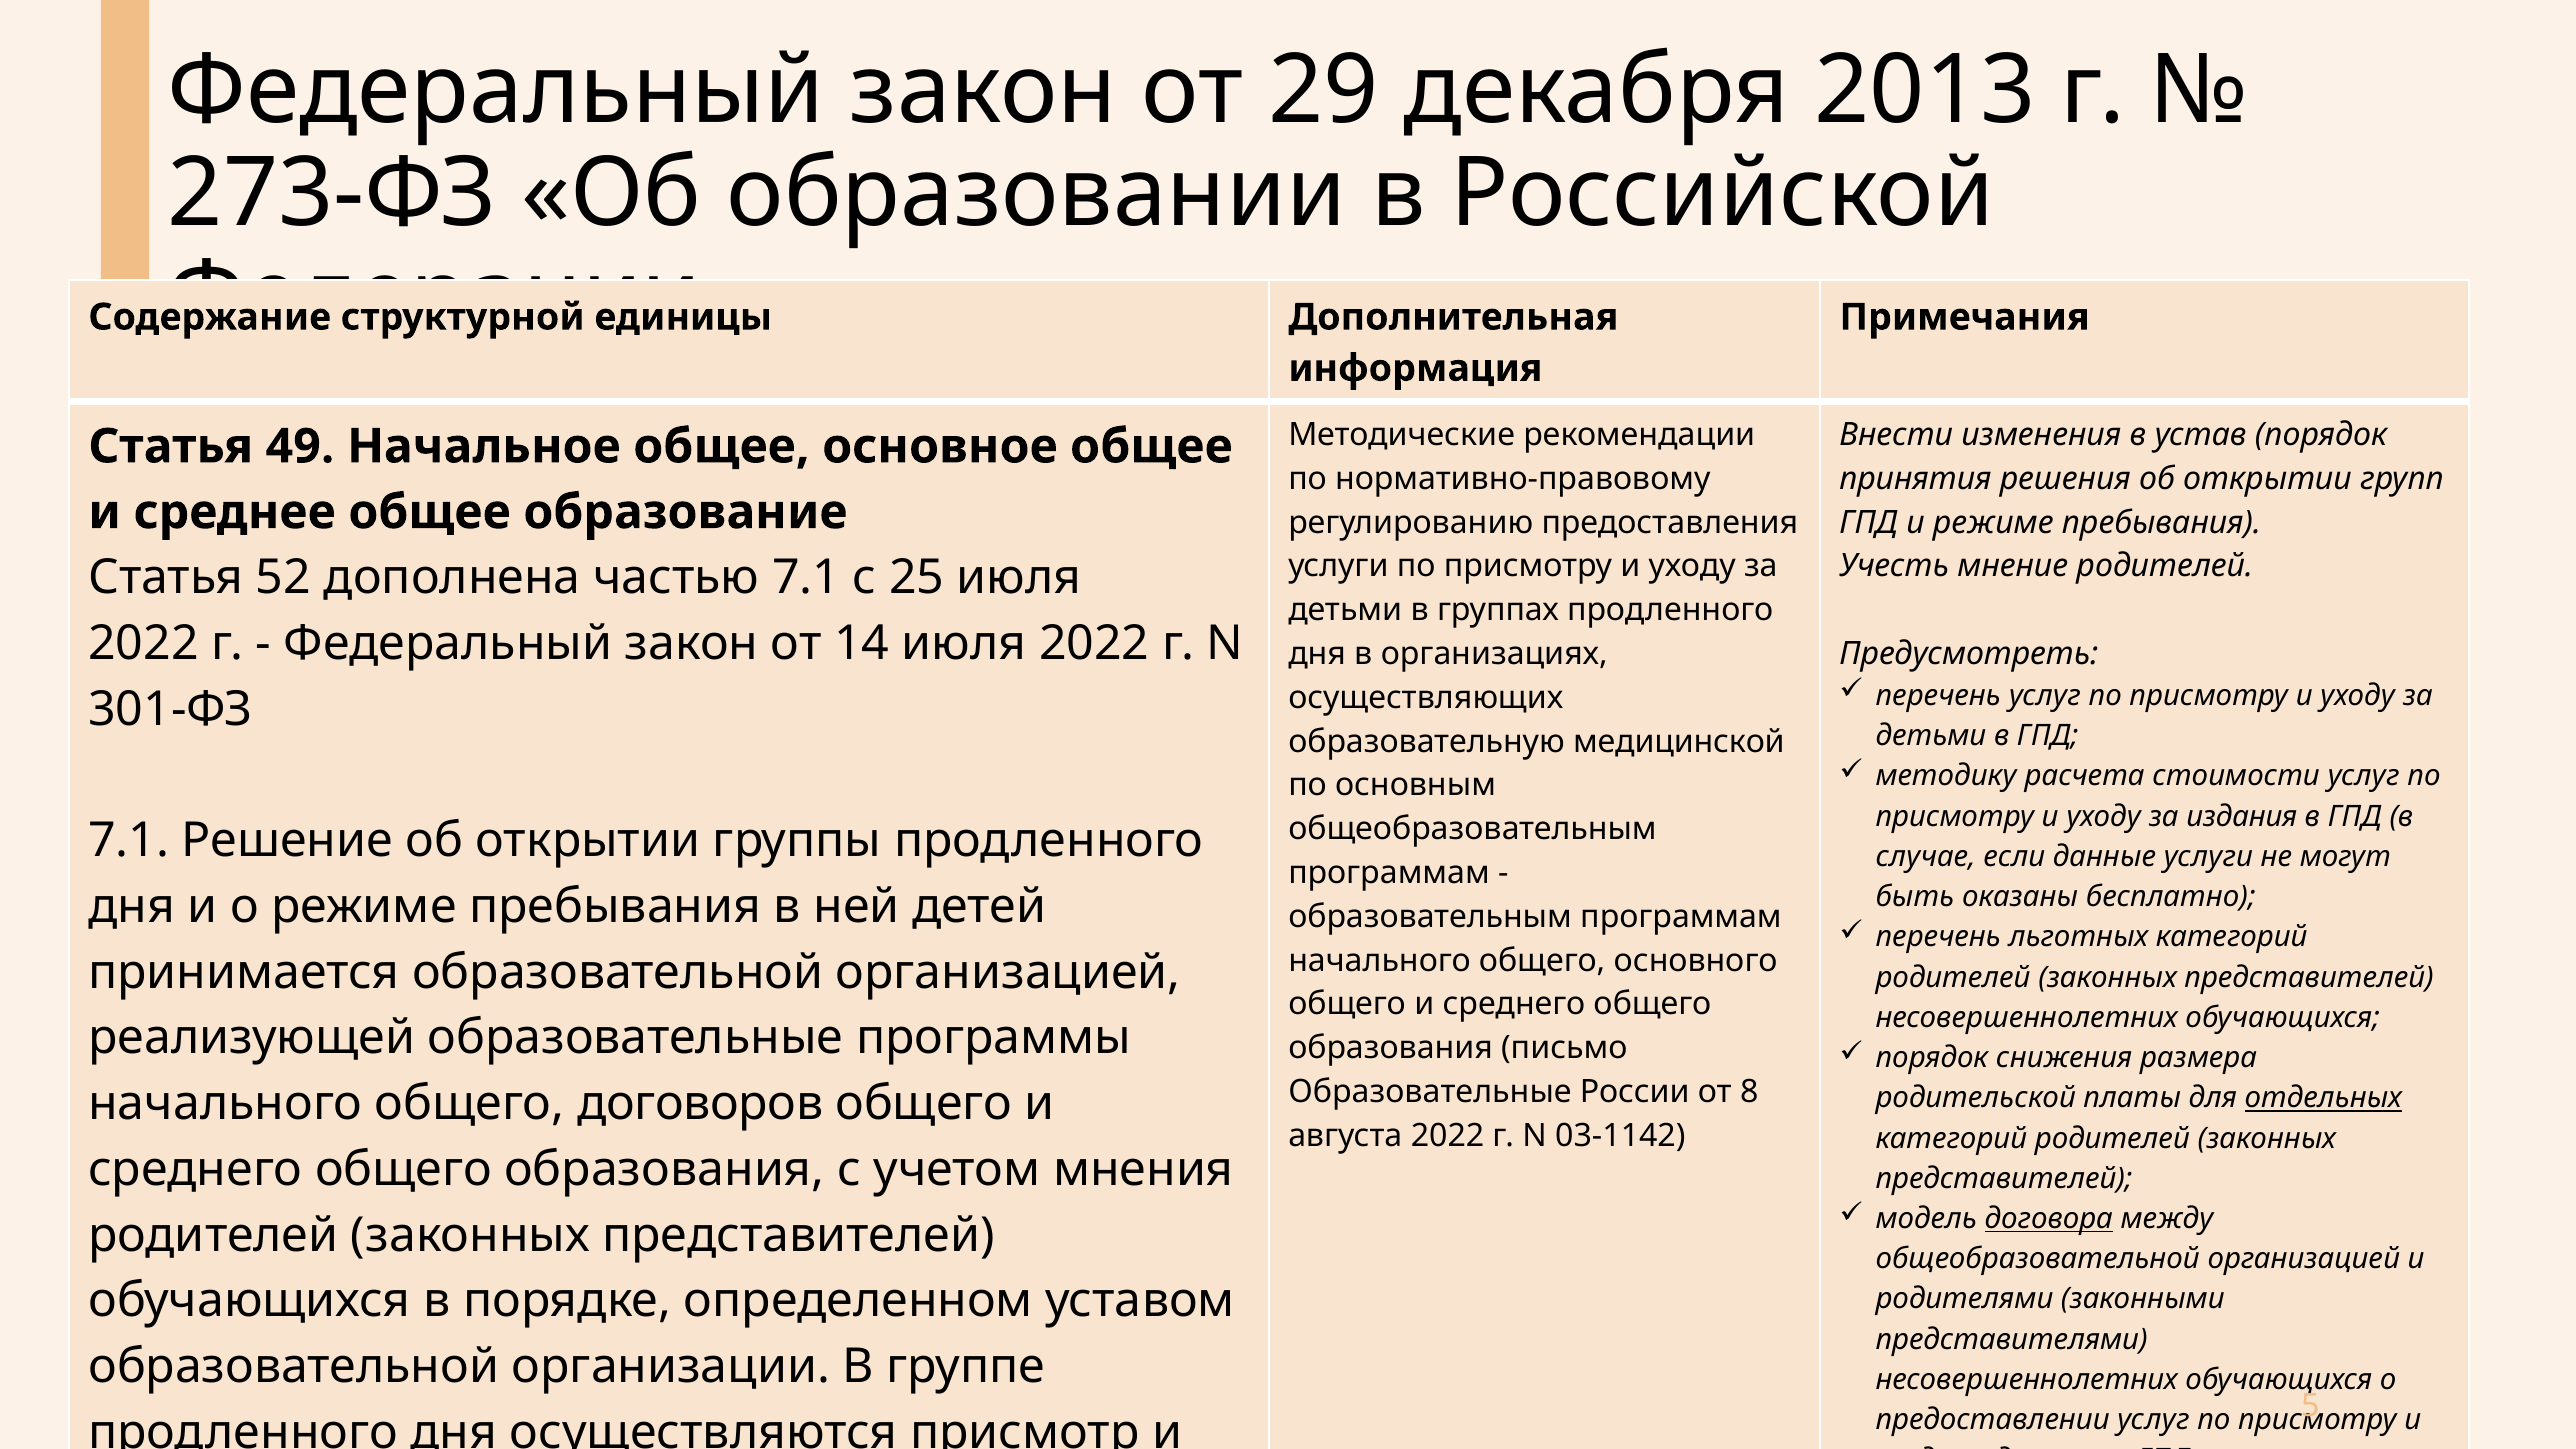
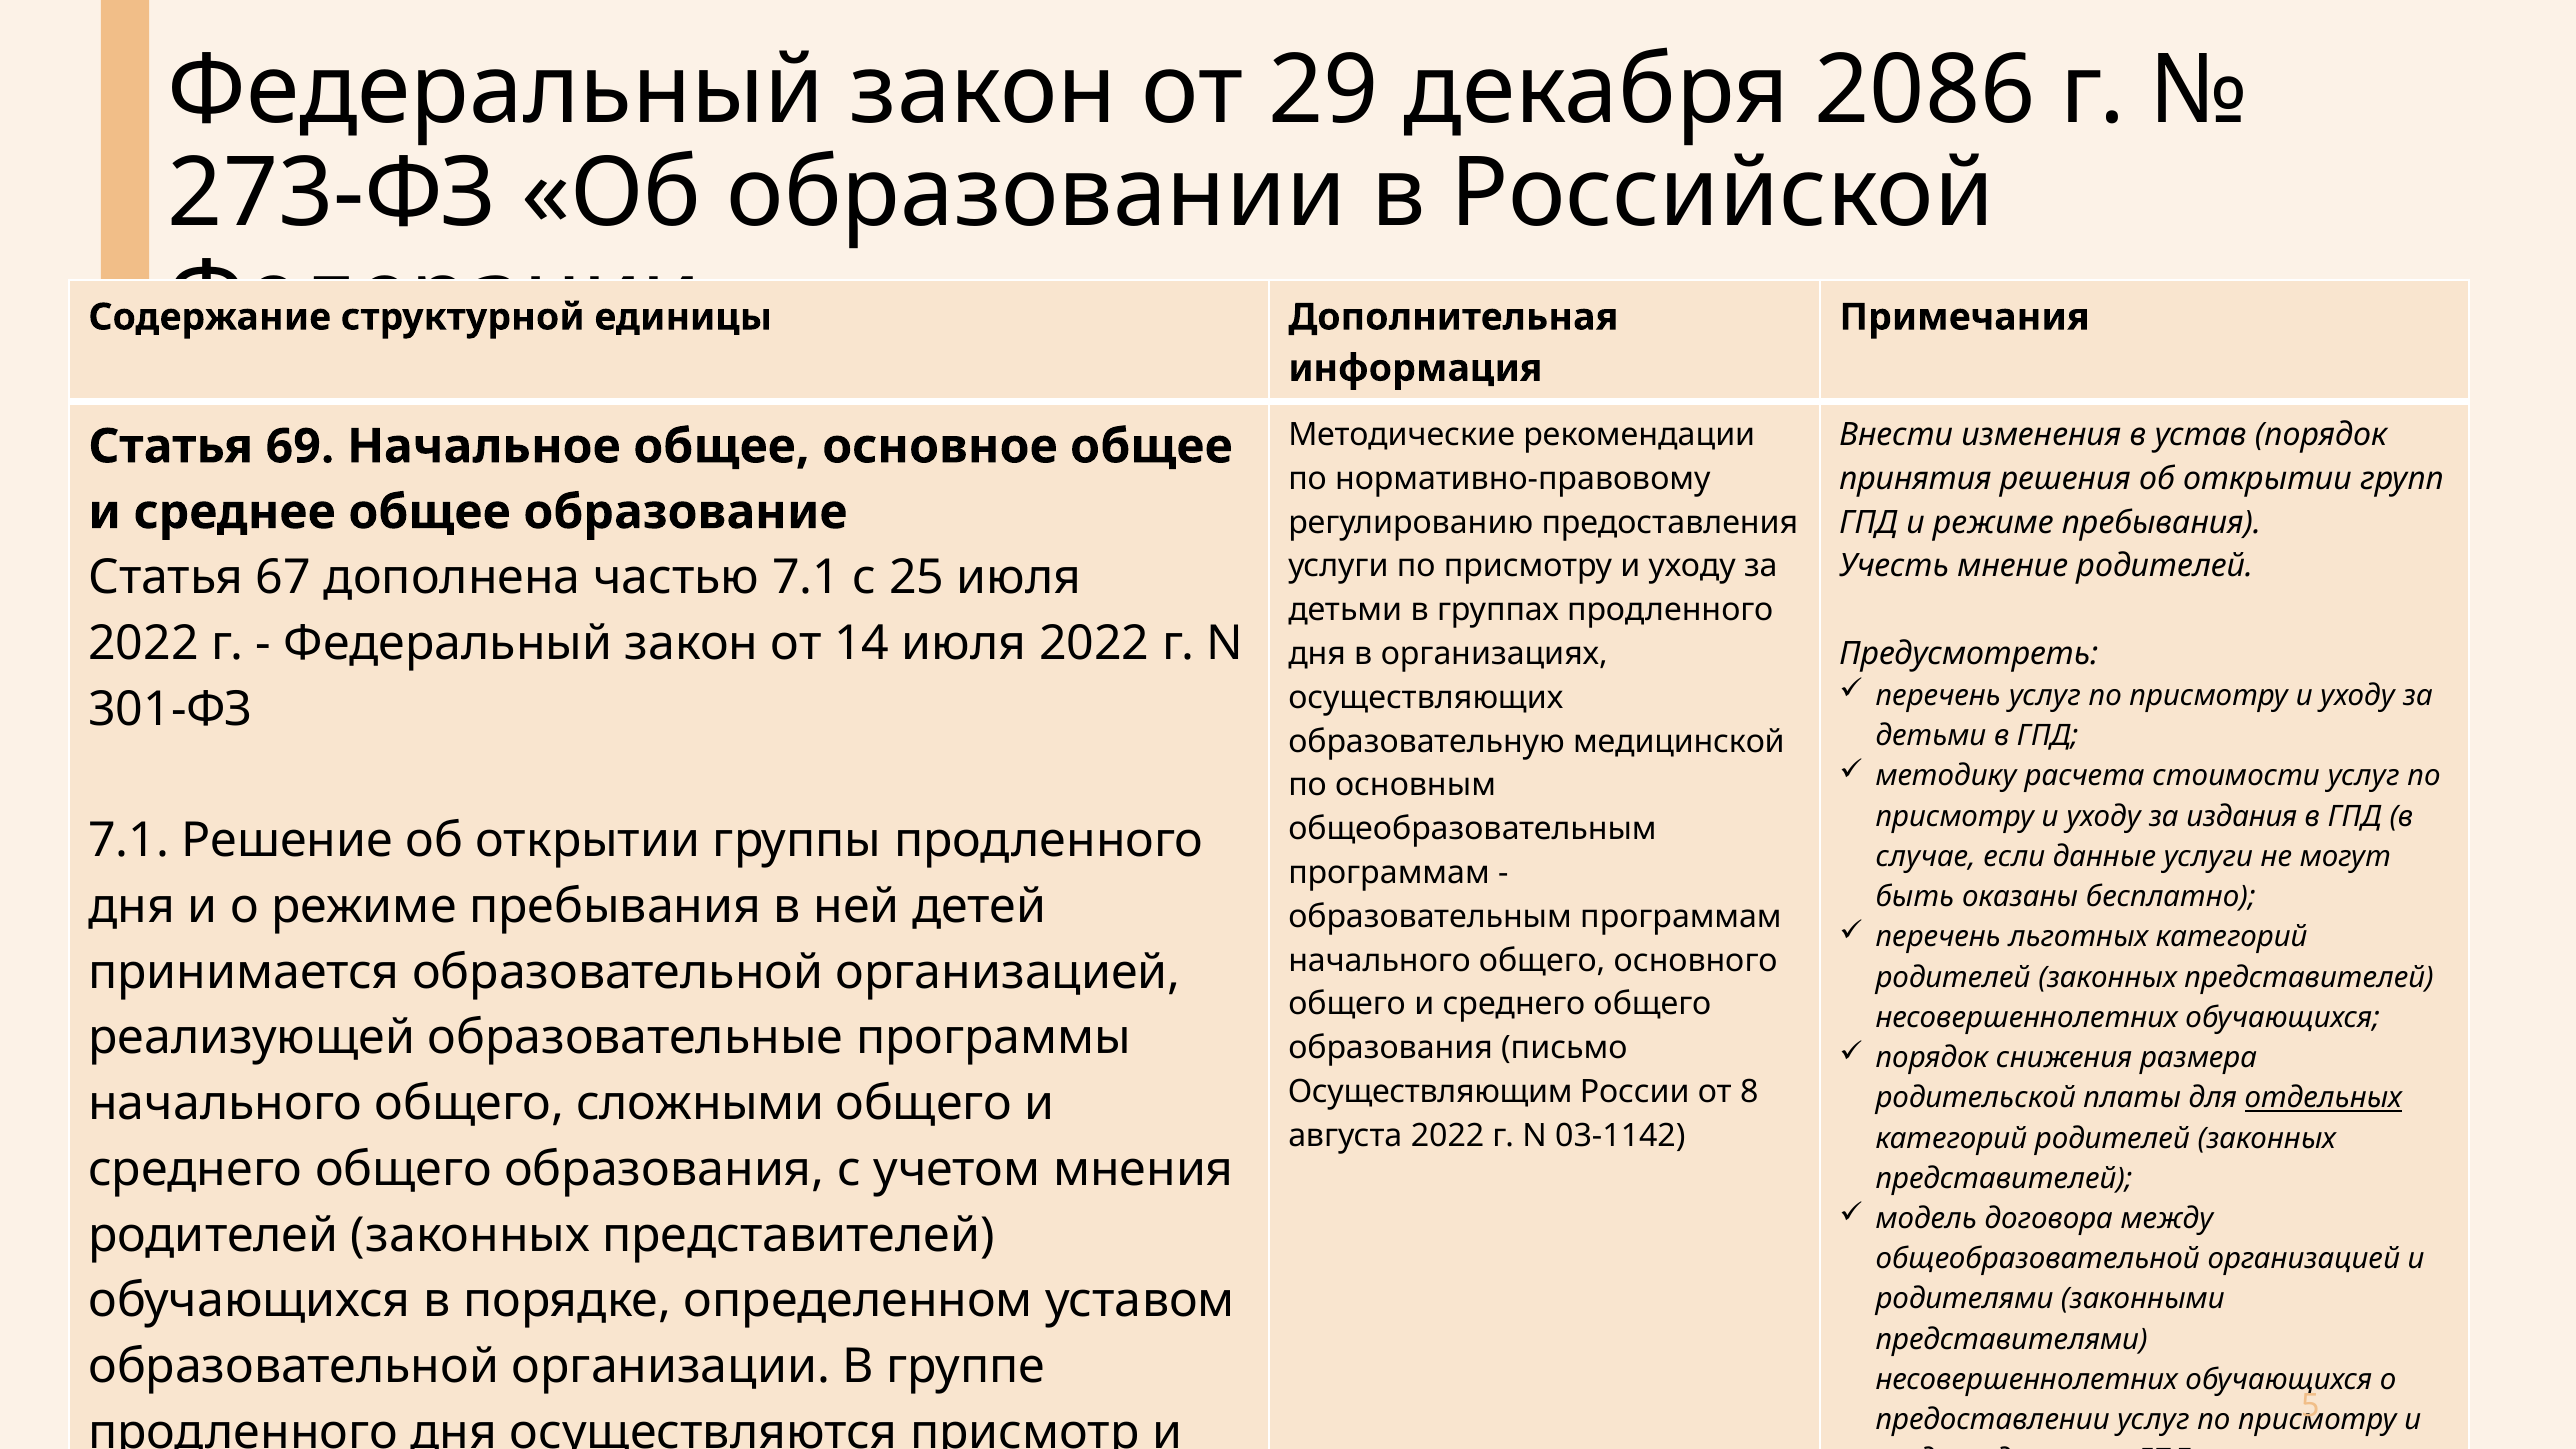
2013: 2013 -> 2086 (1925, 91)
49: 49 -> 69 (300, 447)
52: 52 -> 67 (284, 578)
Образовательные: Образовательные -> Осуществляющим (1430, 1092)
договоров: договоров -> сложными (700, 1104)
договора underline: present -> none (2049, 1219)
